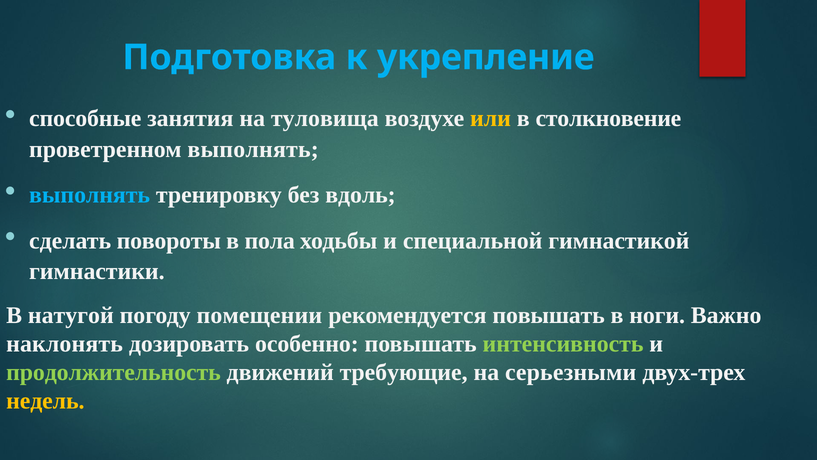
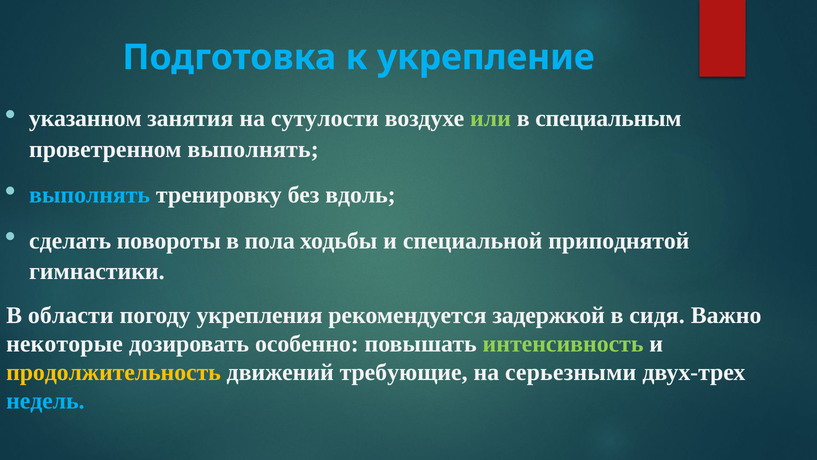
способные: способные -> указанном (85, 118)
туловища: туловища -> сутулости (325, 118)
или colour: yellow -> light green (490, 118)
столкновение: столкновение -> специальным (608, 118)
гимнастикой: гимнастикой -> приподнятой (619, 241)
натугой: натугой -> области (71, 315)
помещении: помещении -> укрепления (260, 315)
рекомендуется повышать: повышать -> задержкой (549, 315)
ноги: ноги -> сидя (657, 315)
наклонять: наклонять -> некоторые (65, 344)
продолжительность colour: light green -> yellow (113, 372)
недель colour: yellow -> light blue (45, 401)
